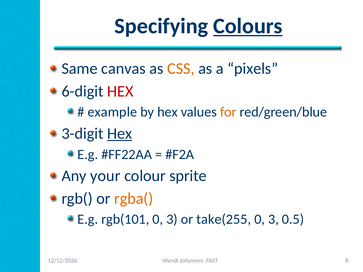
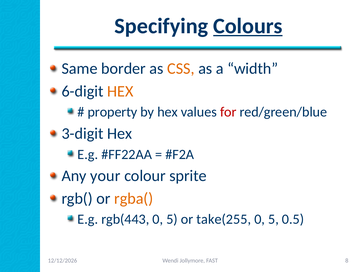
canvas: canvas -> border (124, 69)
pixels: pixels -> width (253, 69)
HEX colour: red -> orange (120, 91)
example: example -> property (112, 112)
for colour: orange -> red (228, 112)
Hex underline: present -> none (120, 134)
rgb(101: rgb(101 -> rgb(443 (125, 219)
3: 3 -> 5 (172, 219)
3: 3 -> 5 (273, 219)
